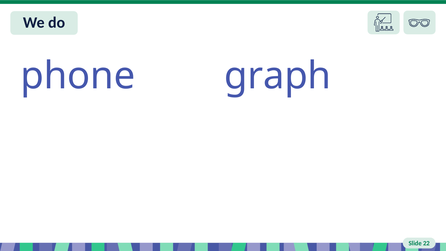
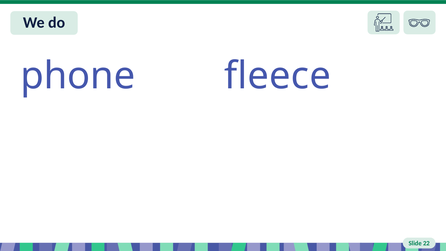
graph: graph -> fleece (278, 76)
